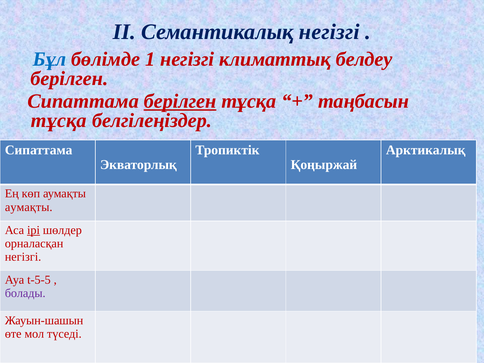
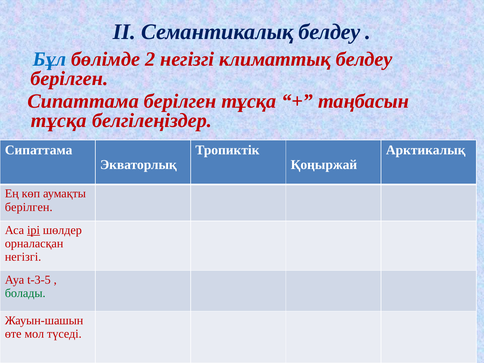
Семантикалық негізгі: негізгі -> белдеу (329, 32)
1: 1 -> 2 (150, 59)
берілген underline: present -> none (180, 101)
аумақты: аумақты -> берілген (29, 207)
t-5-5: t-5-5 -> t-3-5 (39, 280)
болады colour: purple -> green (25, 293)
